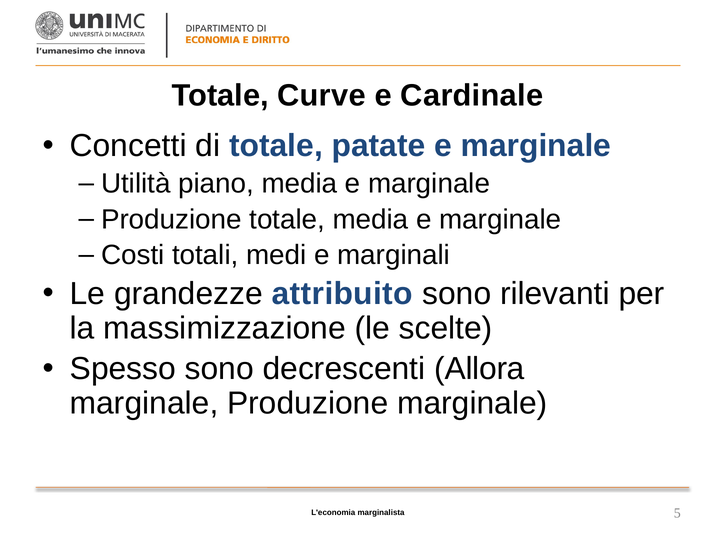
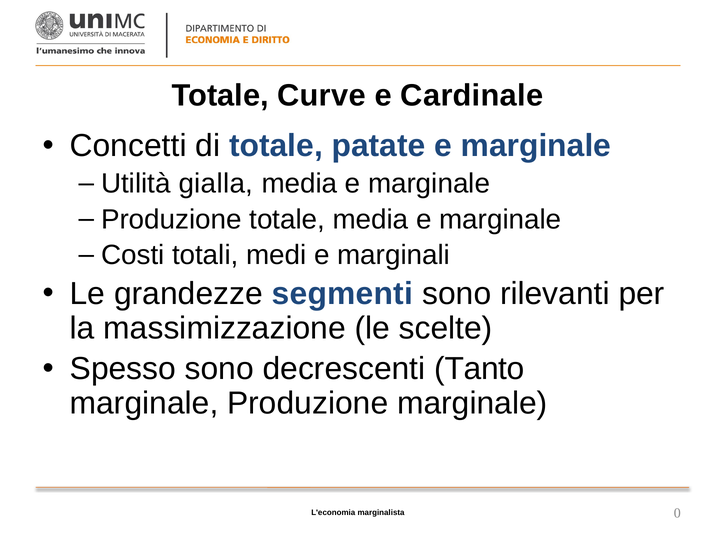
piano: piano -> gialla (216, 184)
attribuito: attribuito -> segmenti (342, 294)
Allora: Allora -> Tanto (479, 369)
5: 5 -> 0 (677, 513)
